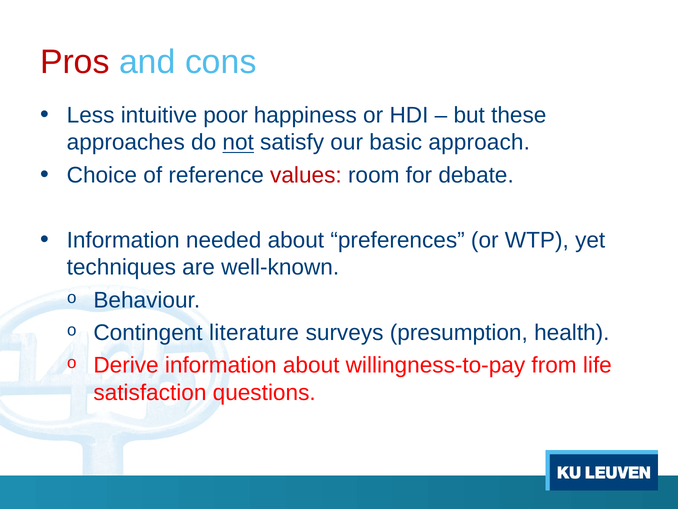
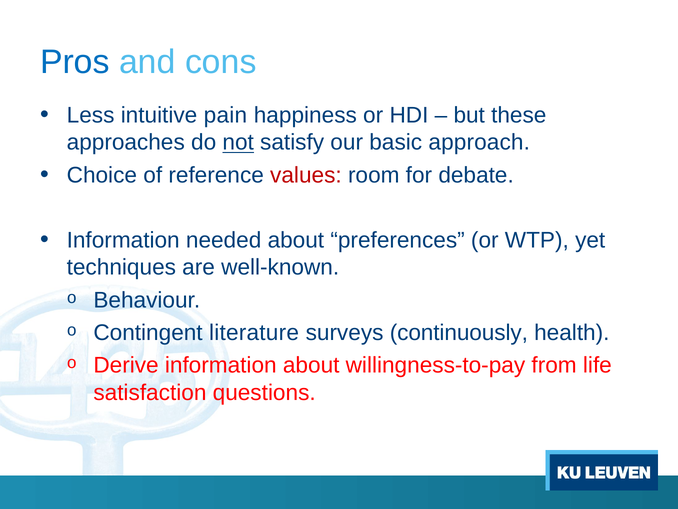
Pros colour: red -> blue (75, 62)
poor: poor -> pain (225, 115)
presumption: presumption -> continuously (459, 332)
